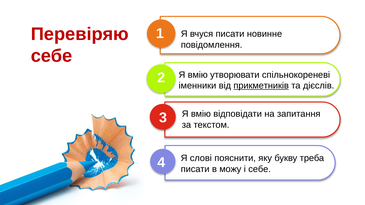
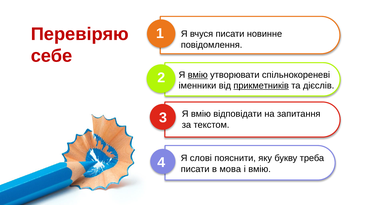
вмію underline: none -> present (198, 75)
можу: можу -> мова (230, 169)
і себе: себе -> вмію (260, 169)
